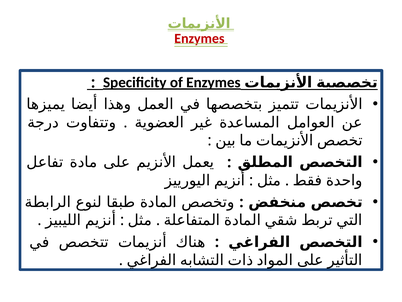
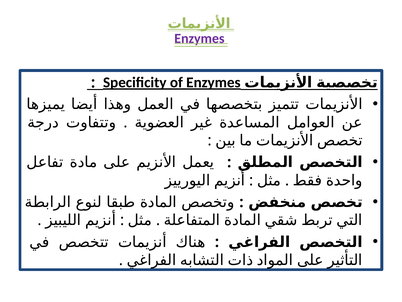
Enzymes colour: red -> purple (199, 38)
